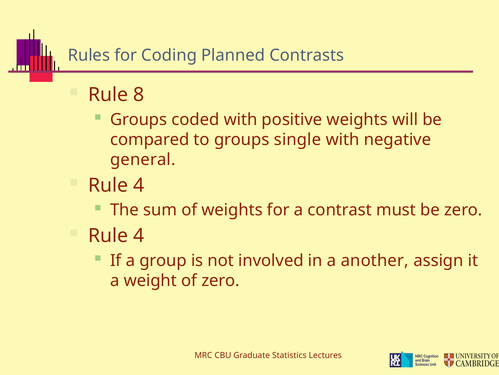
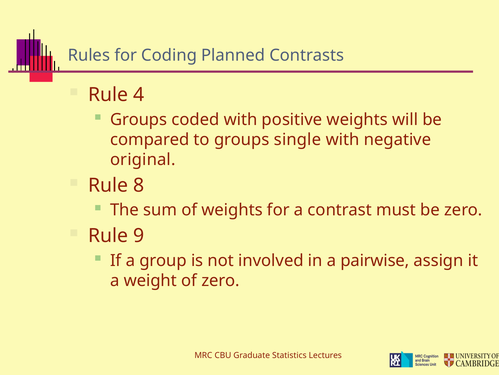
8: 8 -> 4 (139, 95)
general: general -> original (143, 159)
4: 4 -> 8 (139, 185)
4: 4 -> 9 (139, 235)
another: another -> pairwise (375, 260)
